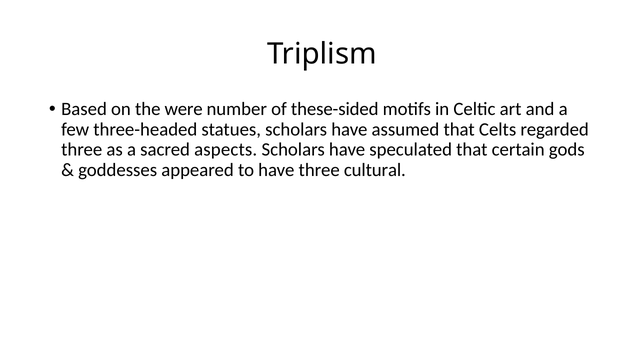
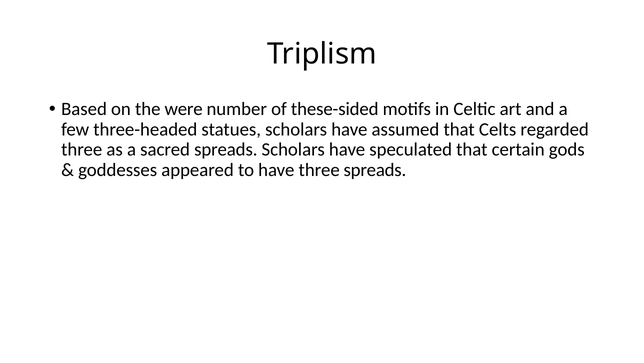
sacred aspects: aspects -> spreads (226, 149)
three cultural: cultural -> spreads (375, 170)
